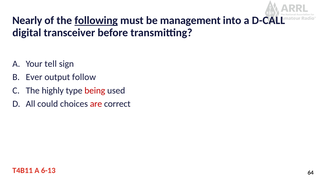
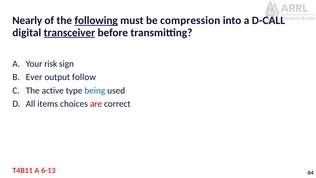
management: management -> compression (190, 21)
transceiver underline: none -> present (69, 33)
tell: tell -> risk (51, 64)
highly: highly -> active (53, 90)
being colour: red -> blue (95, 90)
could: could -> items (48, 104)
